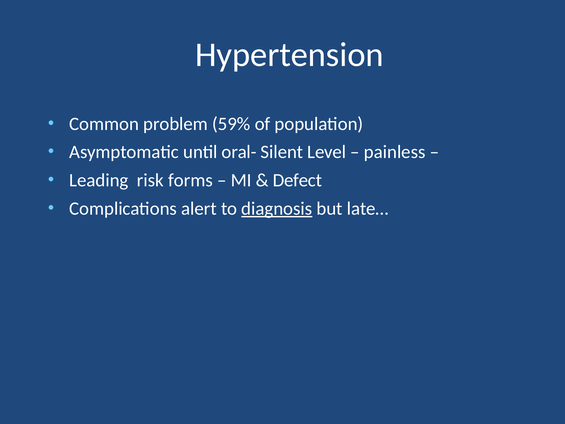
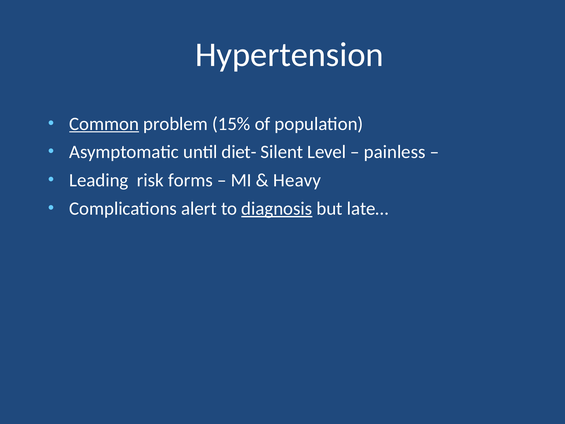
Common underline: none -> present (104, 124)
59%: 59% -> 15% (231, 124)
oral-: oral- -> diet- (239, 152)
Defect: Defect -> Heavy (297, 180)
